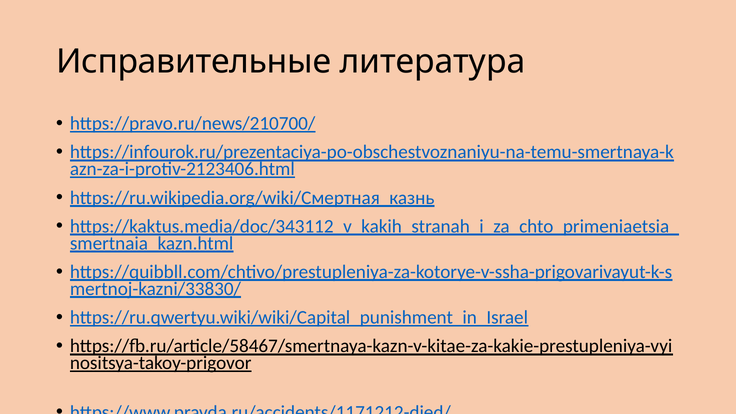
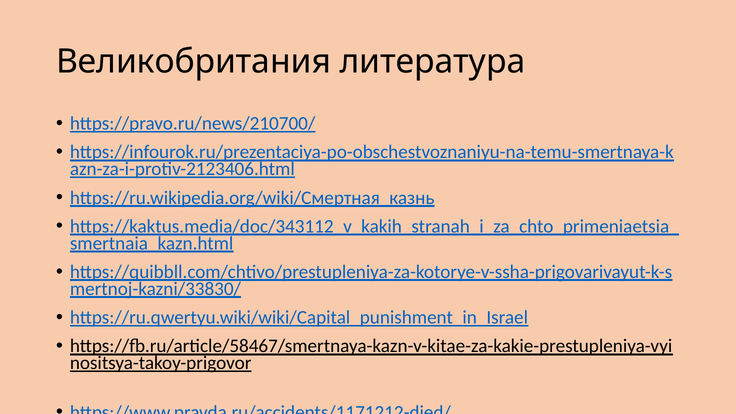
Исправительные: Исправительные -> Великобритания (194, 62)
